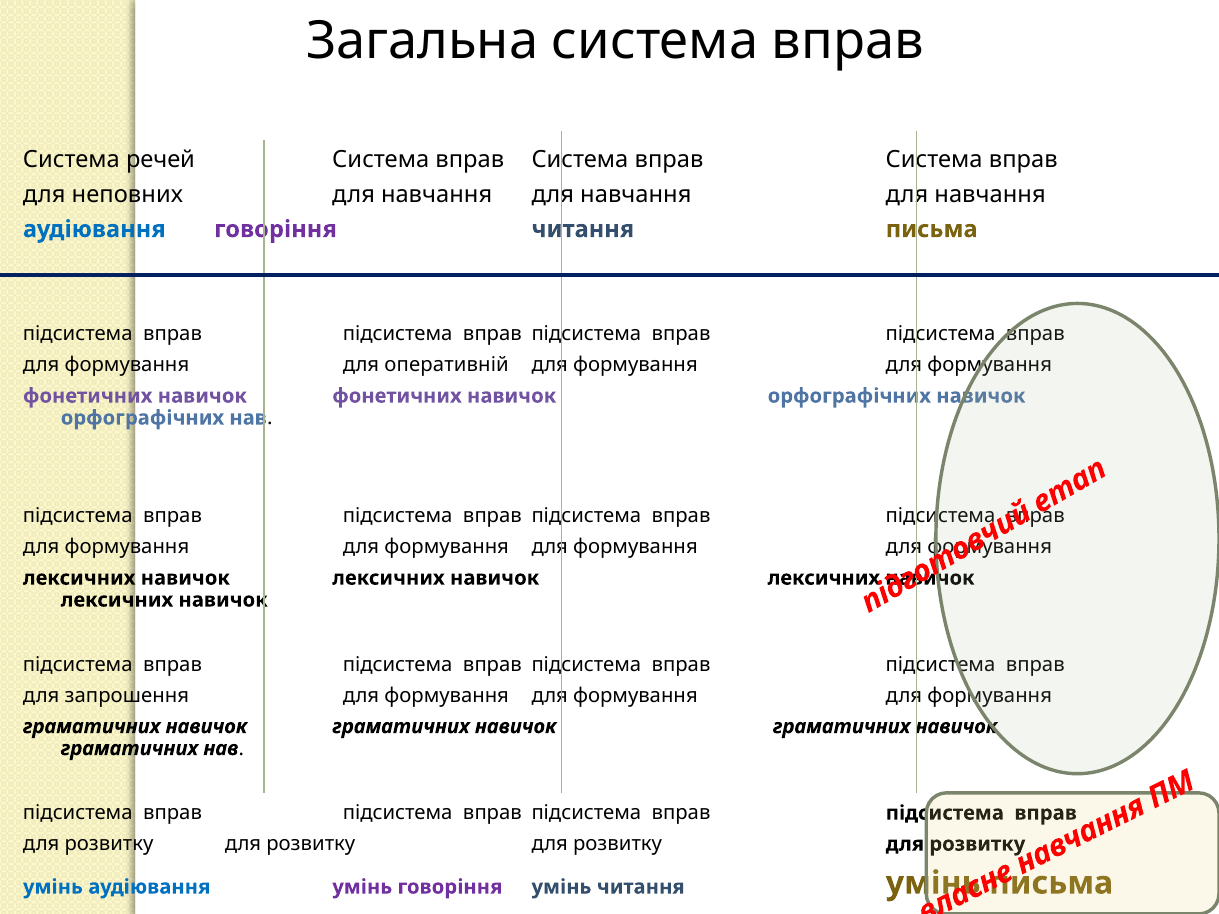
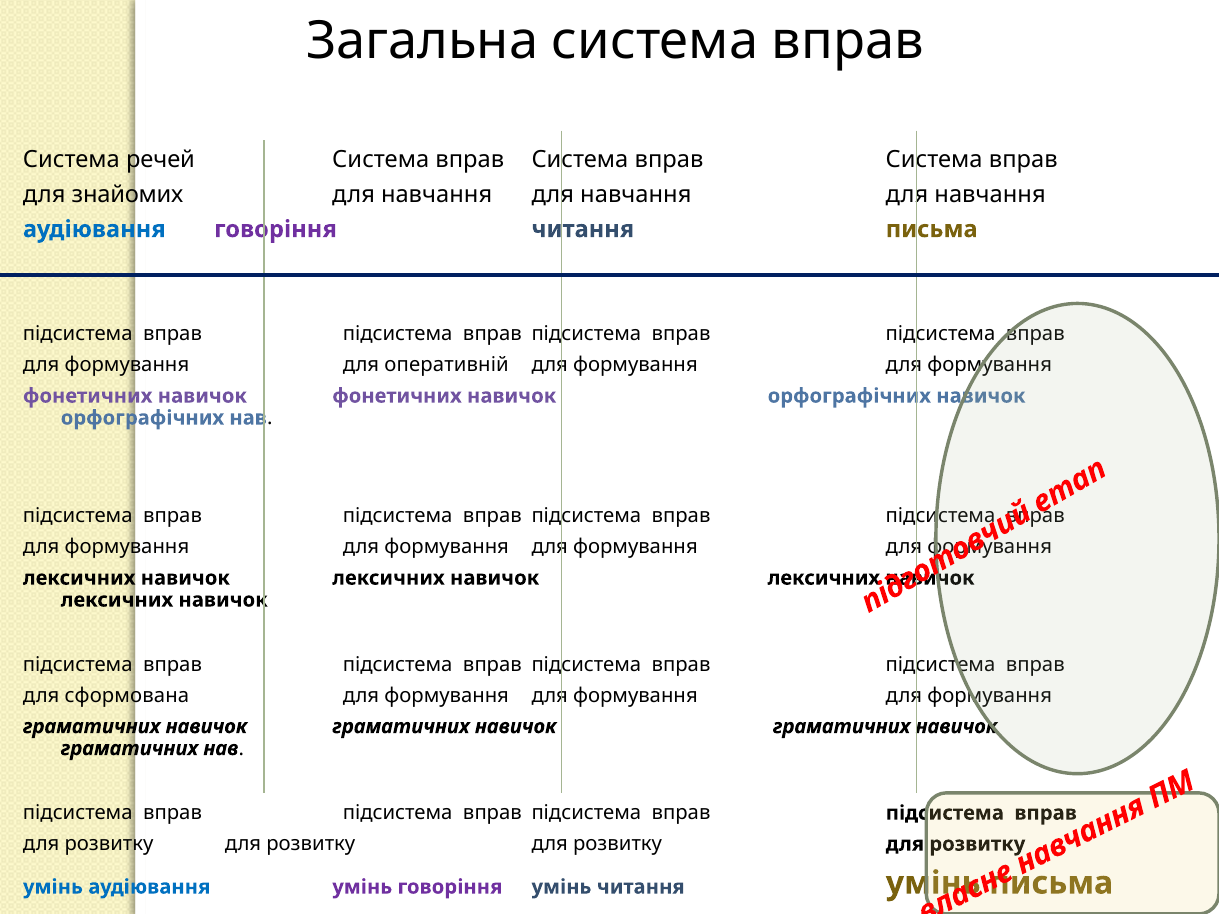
неповних: неповних -> знайомих (127, 195)
запрошення: запрошення -> сформована (127, 696)
